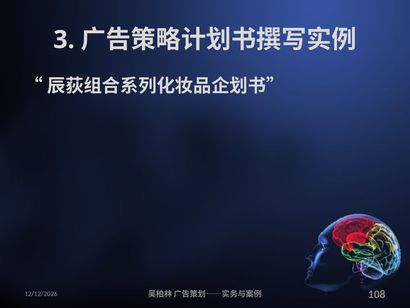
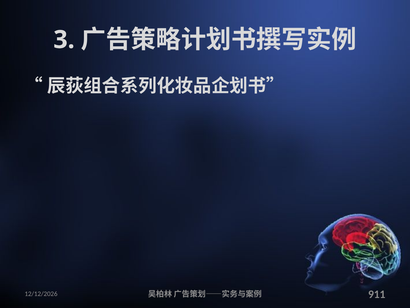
108: 108 -> 911 (377, 294)
